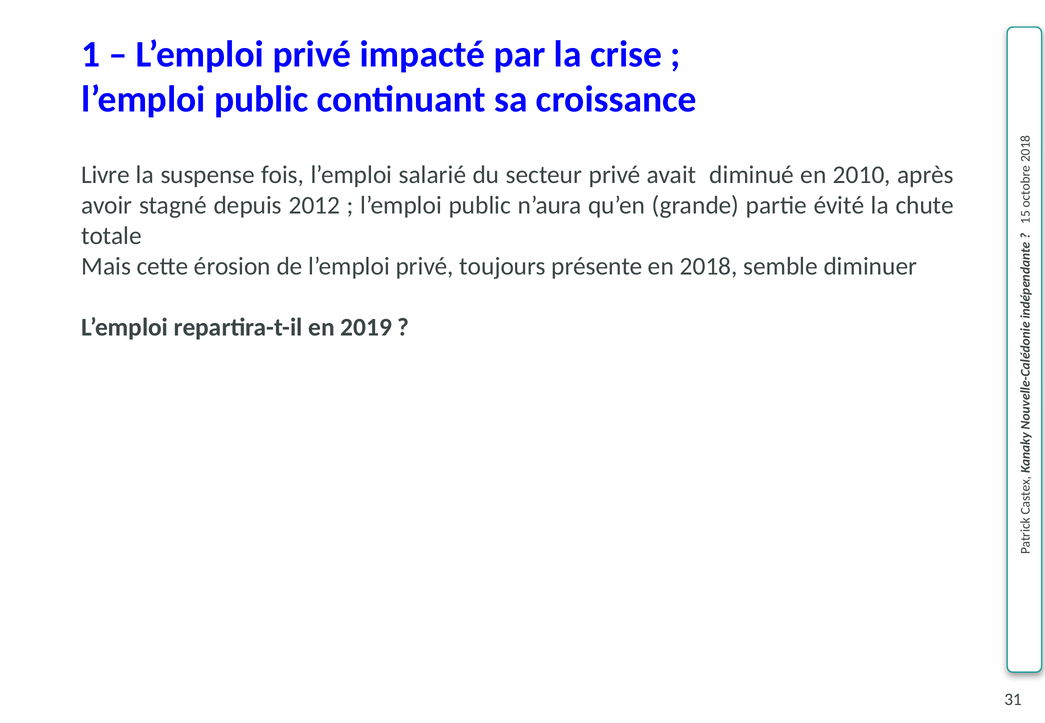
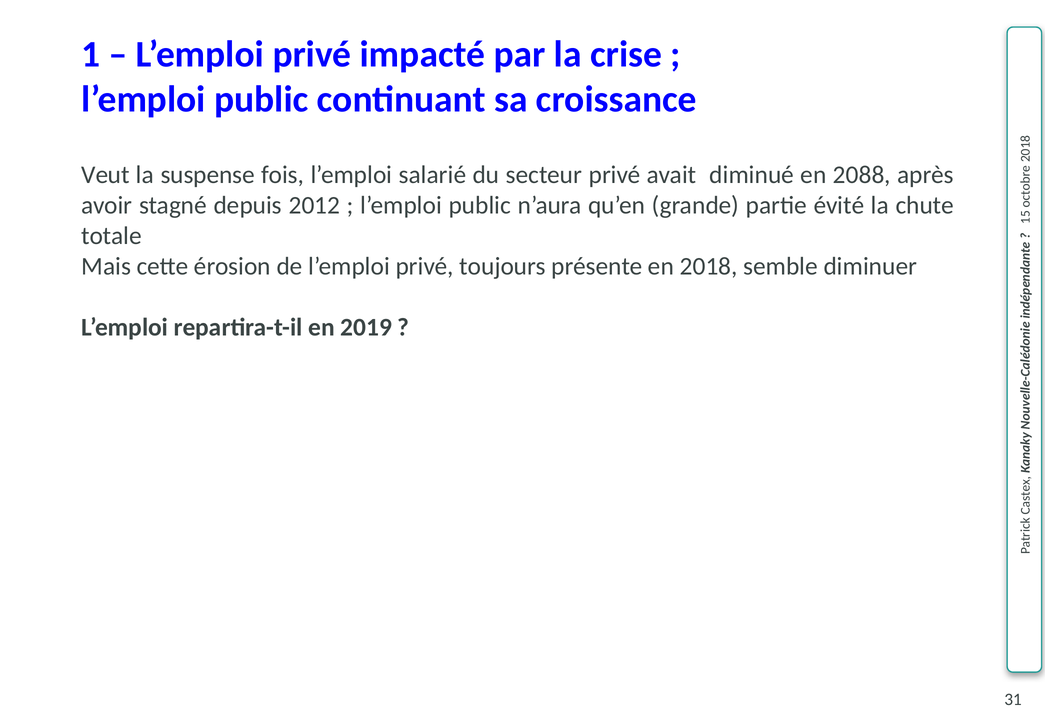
Livre: Livre -> Veut (105, 175)
2010: 2010 -> 2088 (862, 175)
